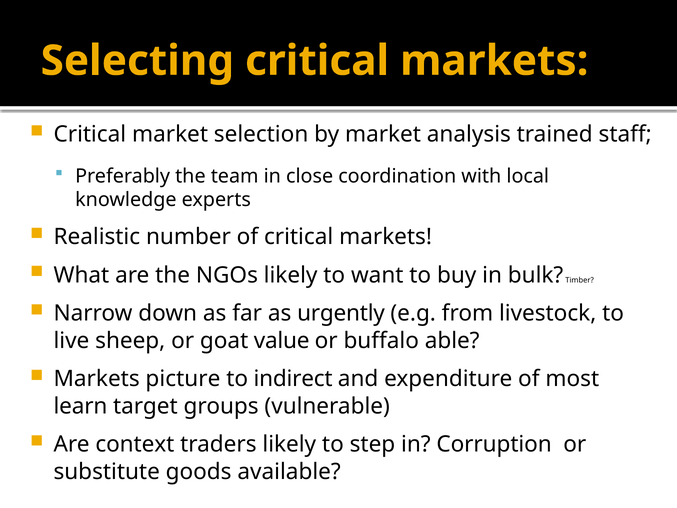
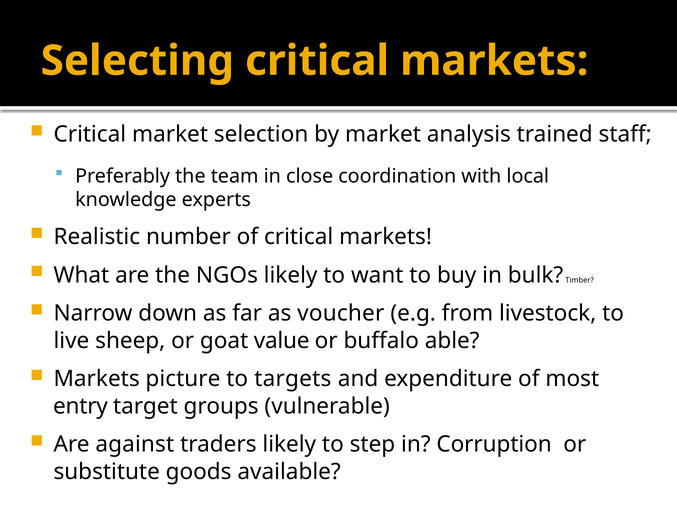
urgently: urgently -> voucher (341, 313)
indirect: indirect -> targets (293, 379)
learn: learn -> entry (80, 406)
context: context -> against (135, 444)
